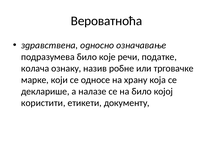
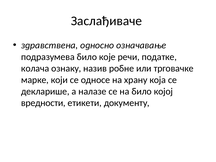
Вероватноћа: Вероватноћа -> Заслађиваче (106, 21)
користити: користити -> вреднoсти (43, 103)
